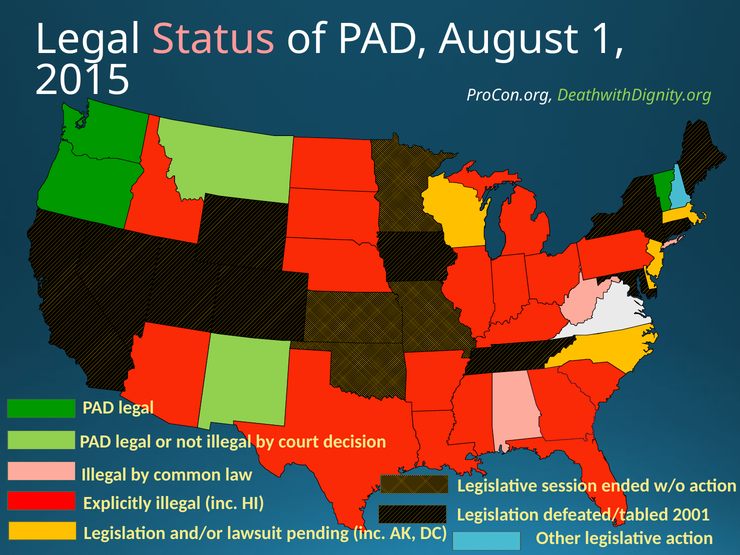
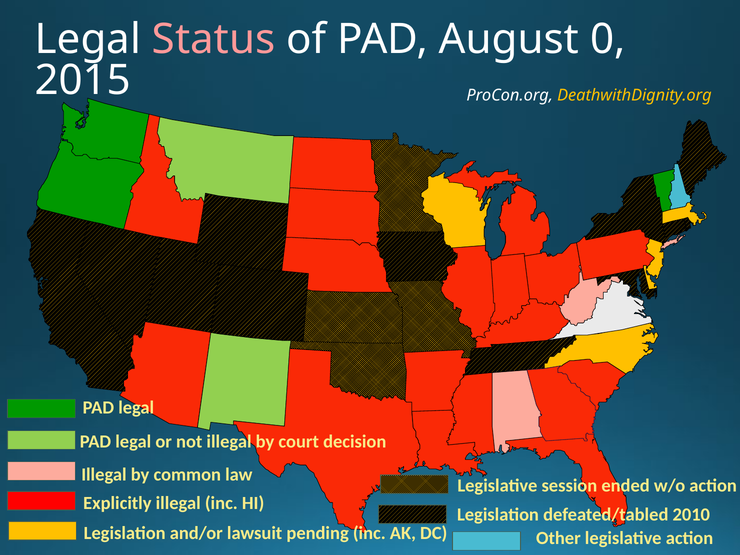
1: 1 -> 0 (608, 40)
DeathwithDignity.org colour: light green -> yellow (634, 96)
2001: 2001 -> 2010 (691, 514)
